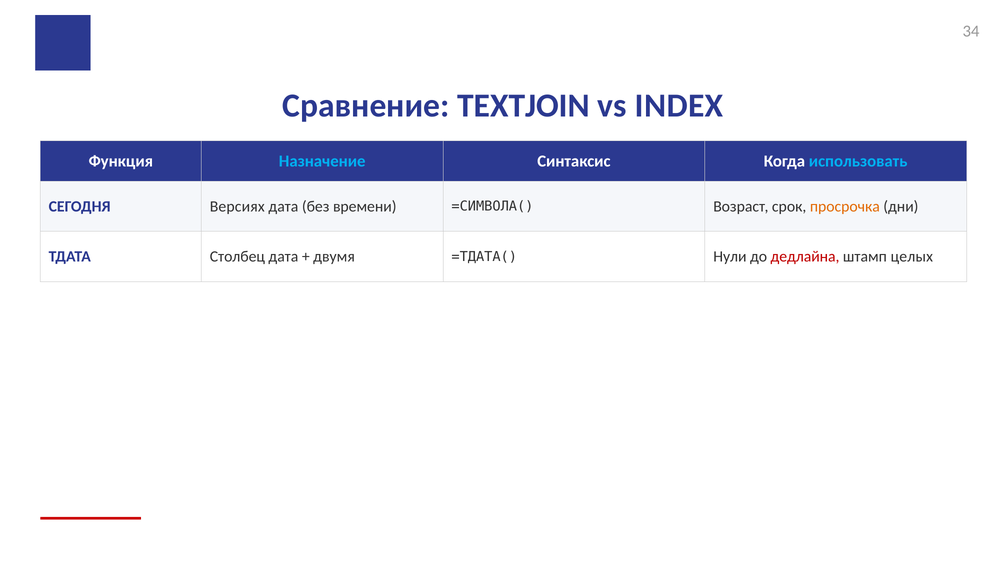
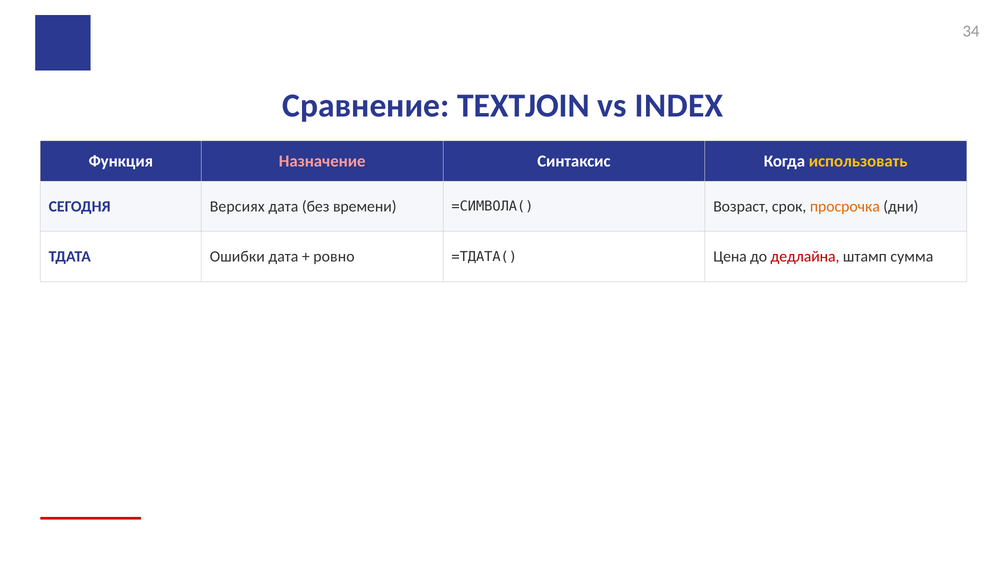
Назначение colour: light blue -> pink (322, 161)
использовать colour: light blue -> yellow (858, 161)
Столбец: Столбец -> Ошибки (237, 257)
двумя: двумя -> ровно (334, 257)
Нули: Нули -> Цена (730, 257)
целых: целых -> сумма (912, 257)
